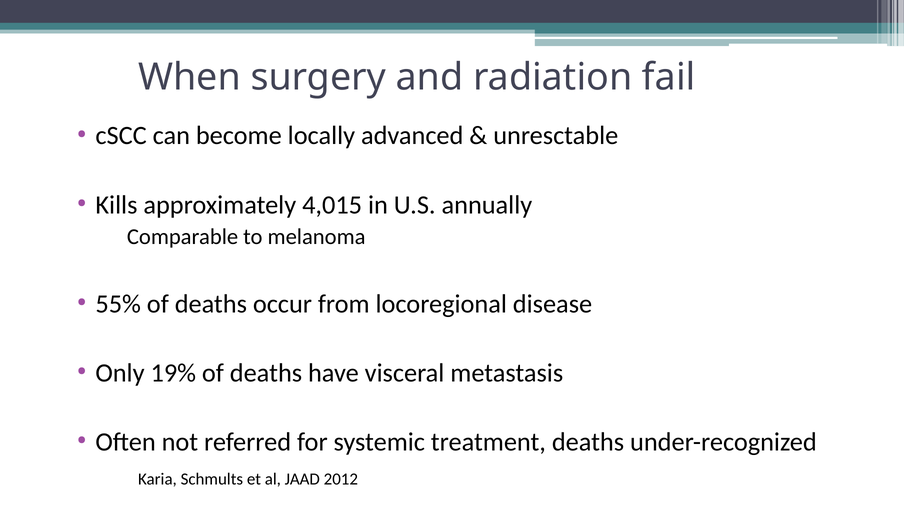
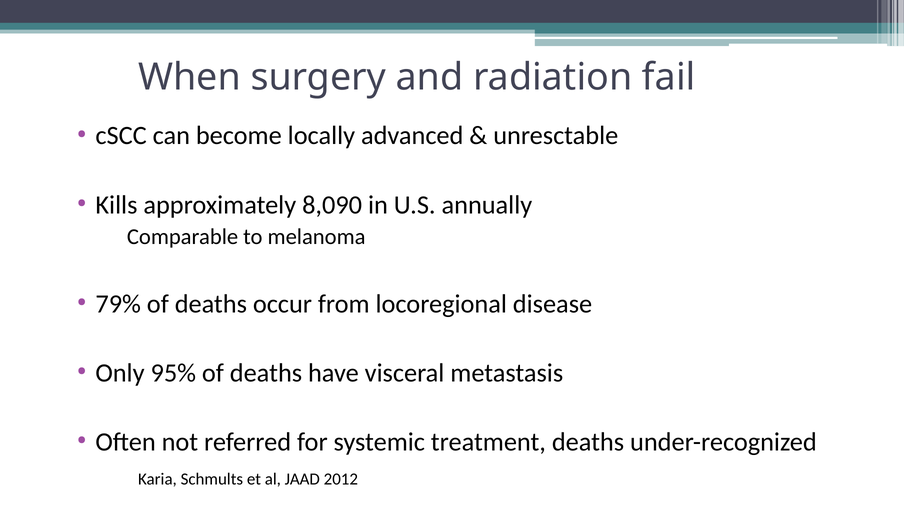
4,015: 4,015 -> 8,090 (332, 205)
55%: 55% -> 79% (118, 304)
19%: 19% -> 95% (173, 373)
